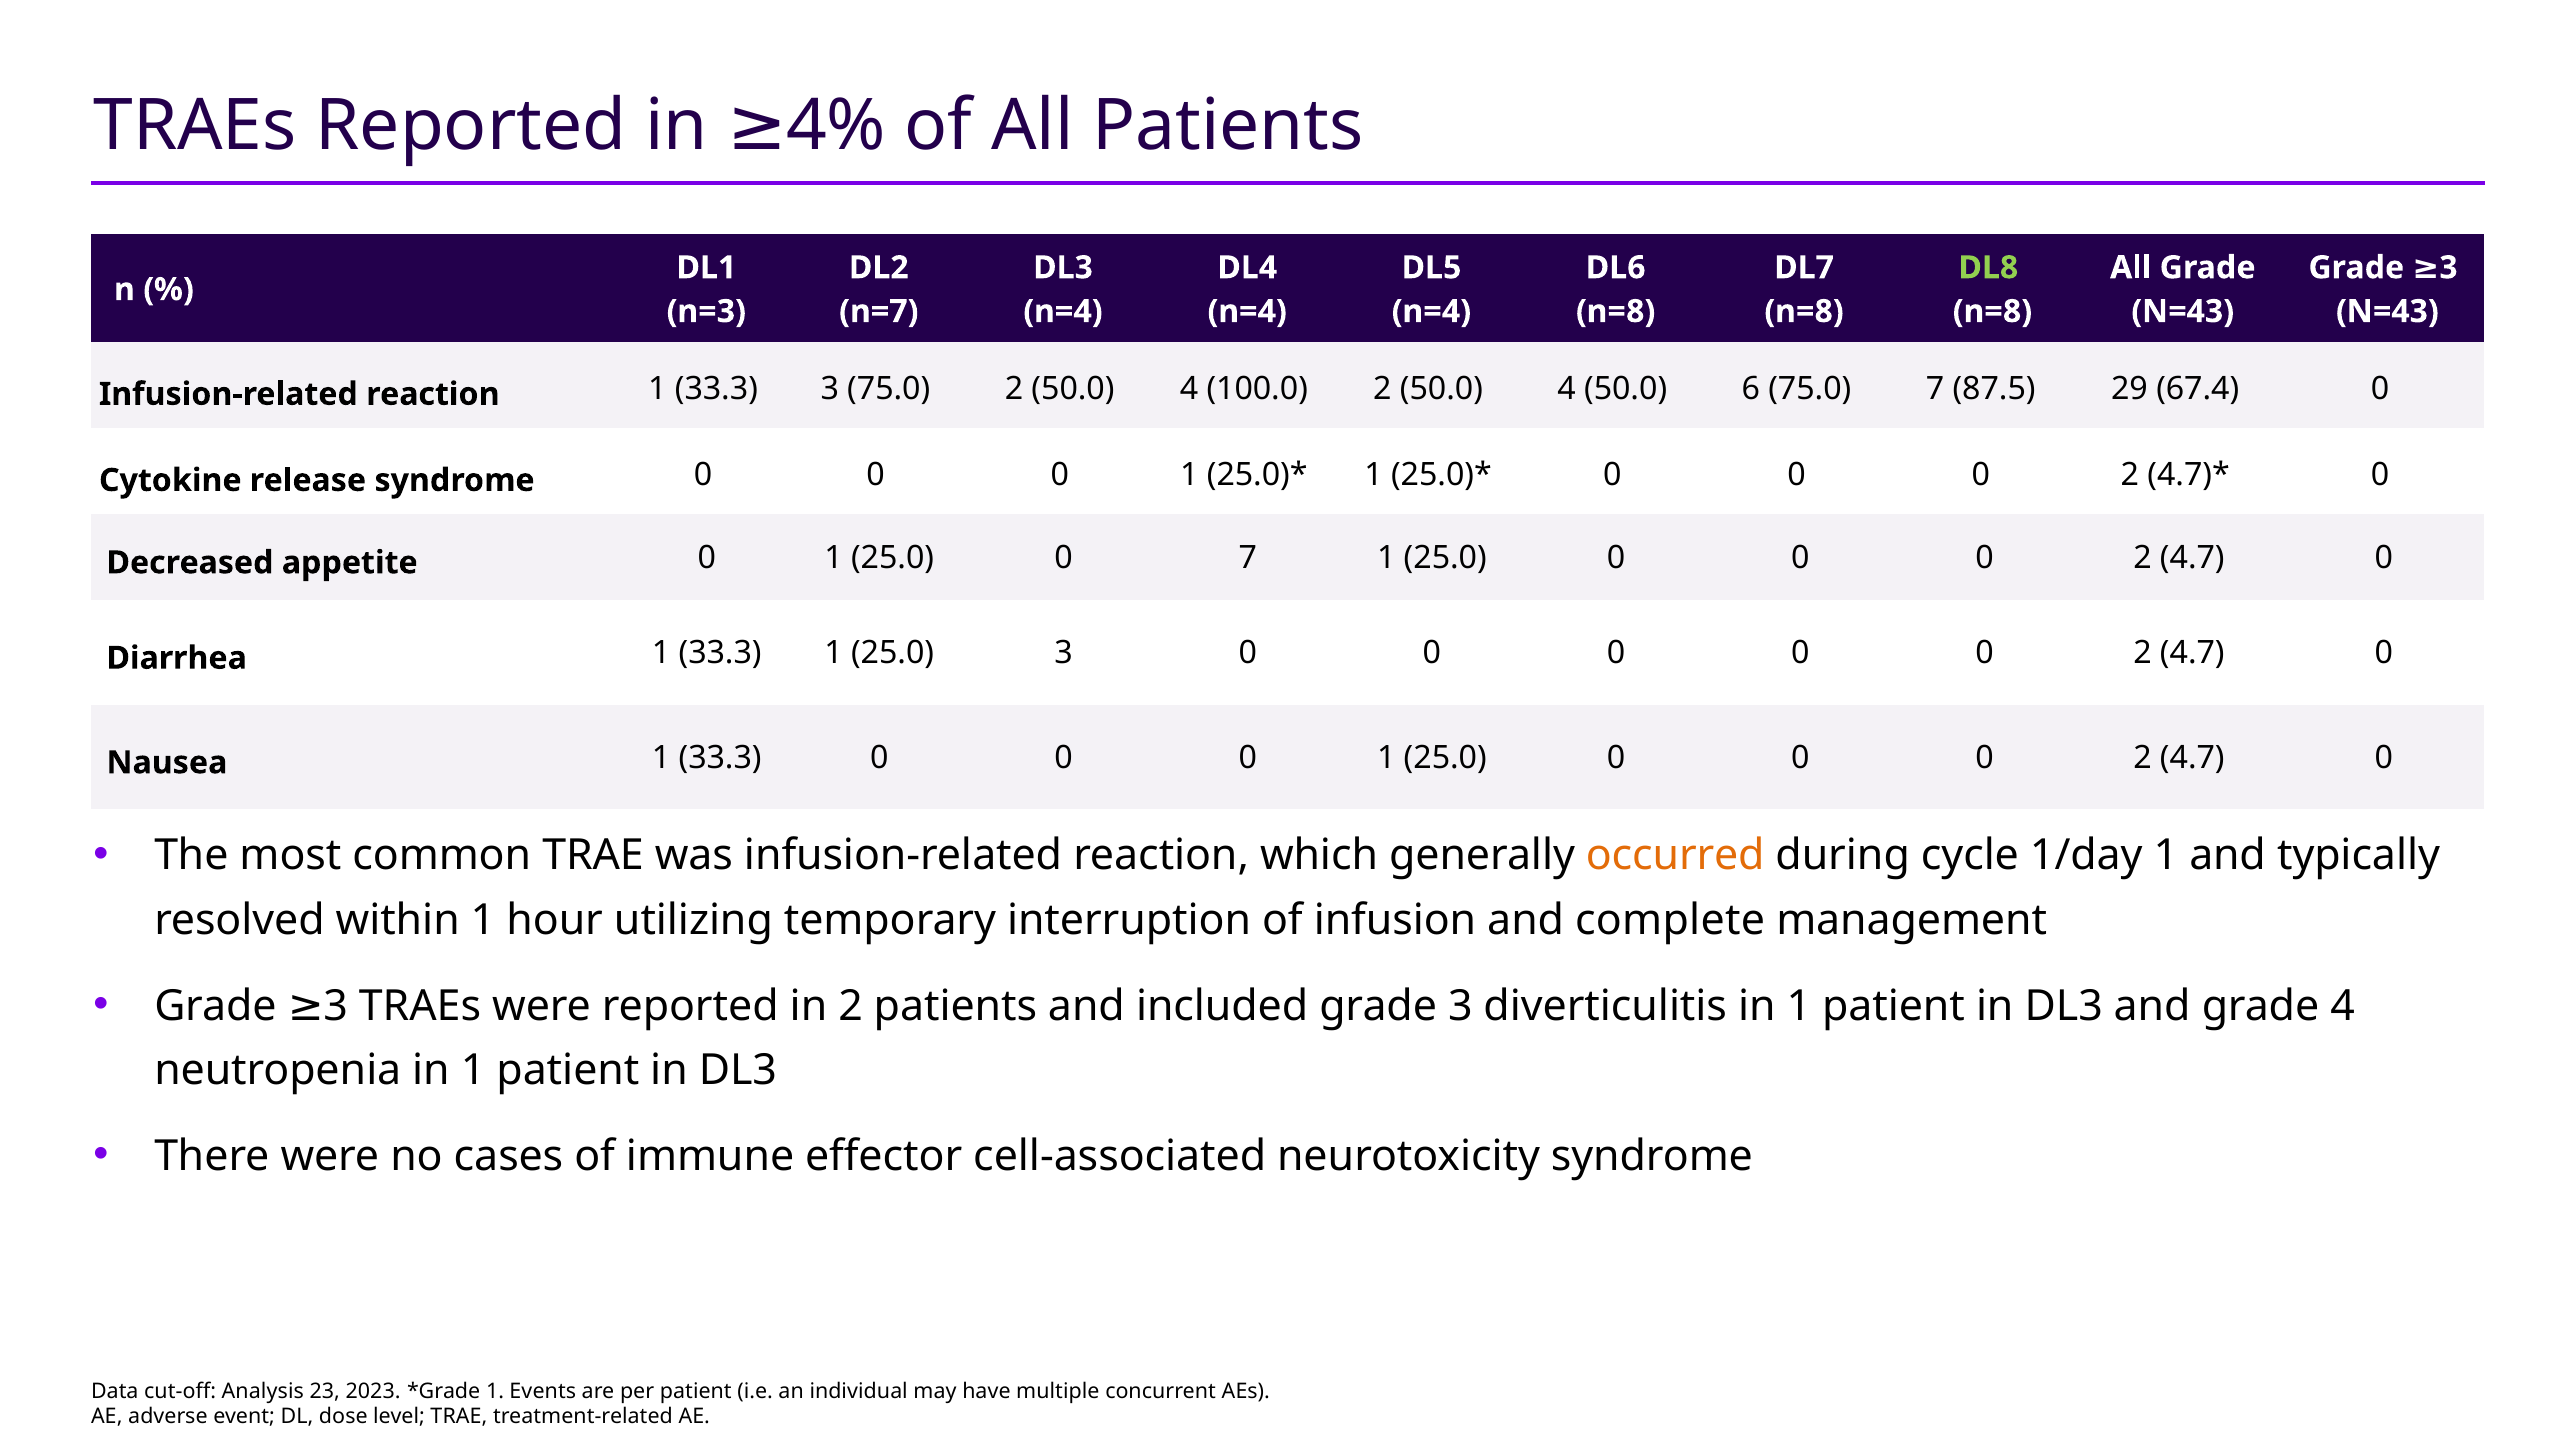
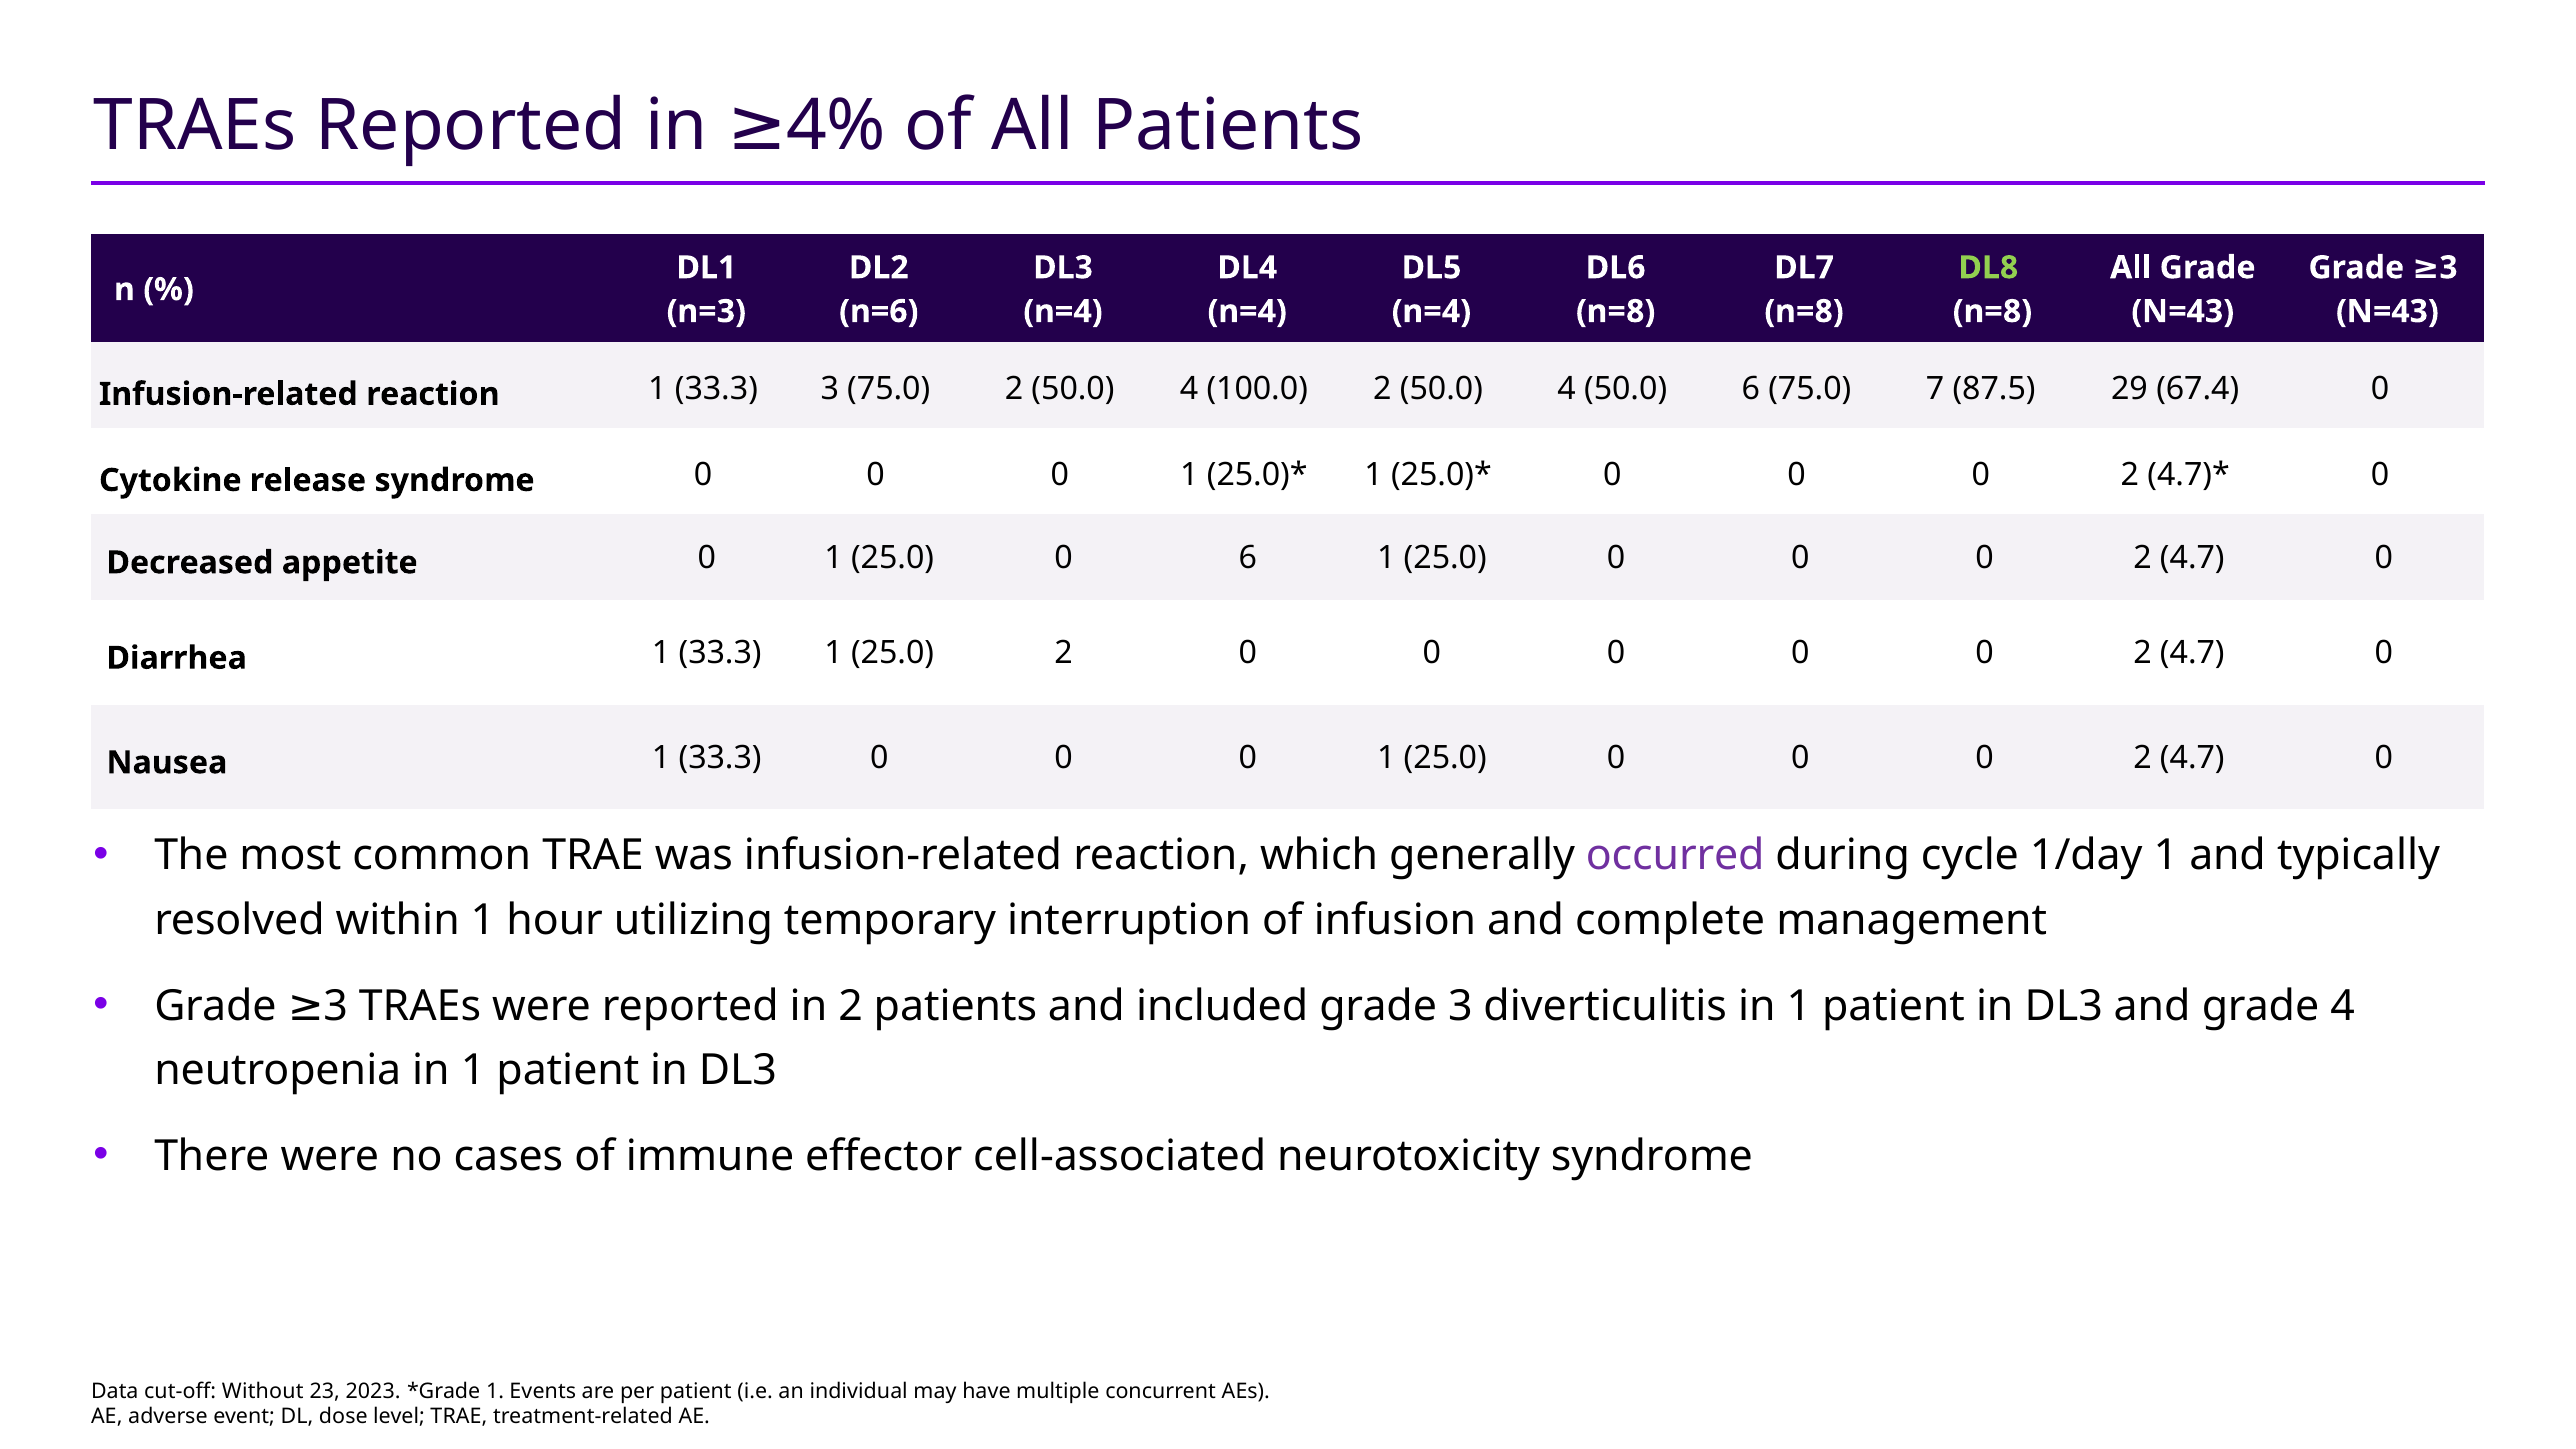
n=7: n=7 -> n=6 (879, 312)
0 7: 7 -> 6 (1248, 557)
25.0 3: 3 -> 2 (1064, 653)
occurred colour: orange -> purple (1675, 856)
Analysis: Analysis -> Without (263, 1391)
